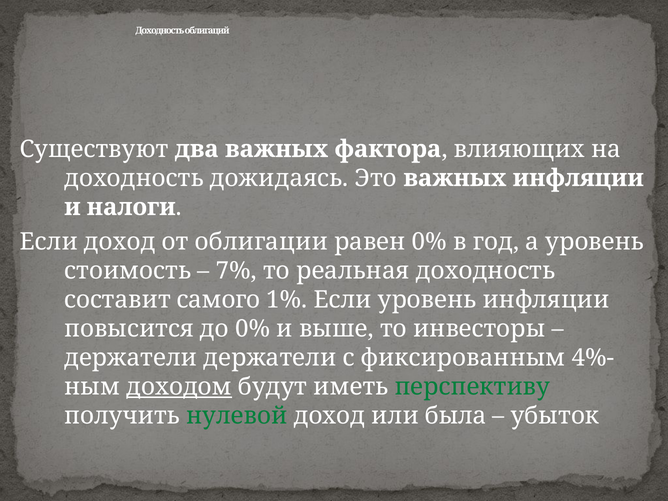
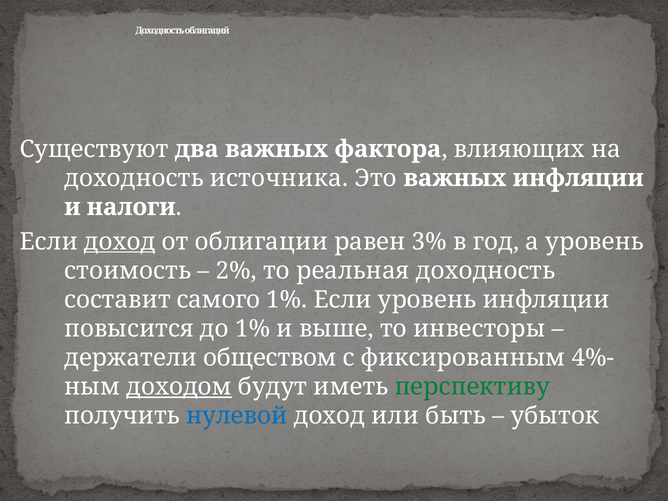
дожидаясь: дожидаясь -> источника (279, 178)
доход underline: none -> present (120, 242)
равен 0%: 0% -> 3% (429, 242)
7%: 7% -> 2% (236, 271)
до 0%: 0% -> 1% (253, 329)
держатели держатели: держатели -> обществом (270, 358)
нулевой colour: green -> blue (237, 416)
была: была -> быть (455, 416)
